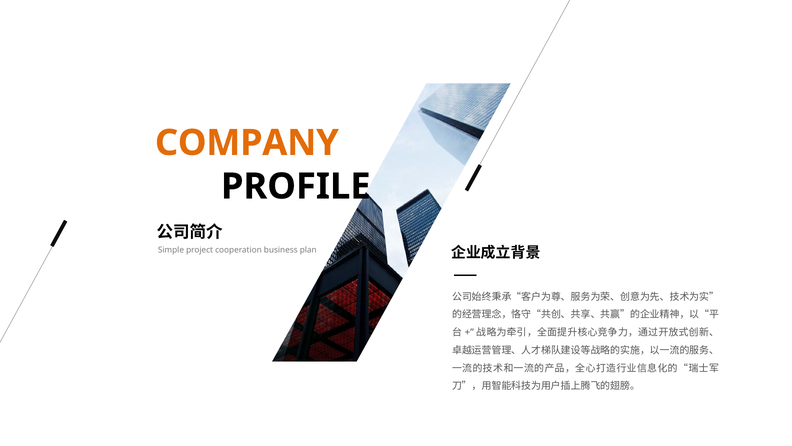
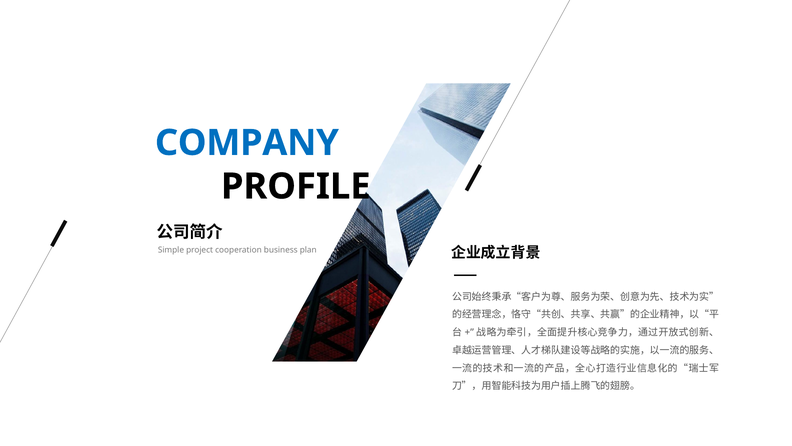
COMPANY colour: orange -> blue (247, 143)
